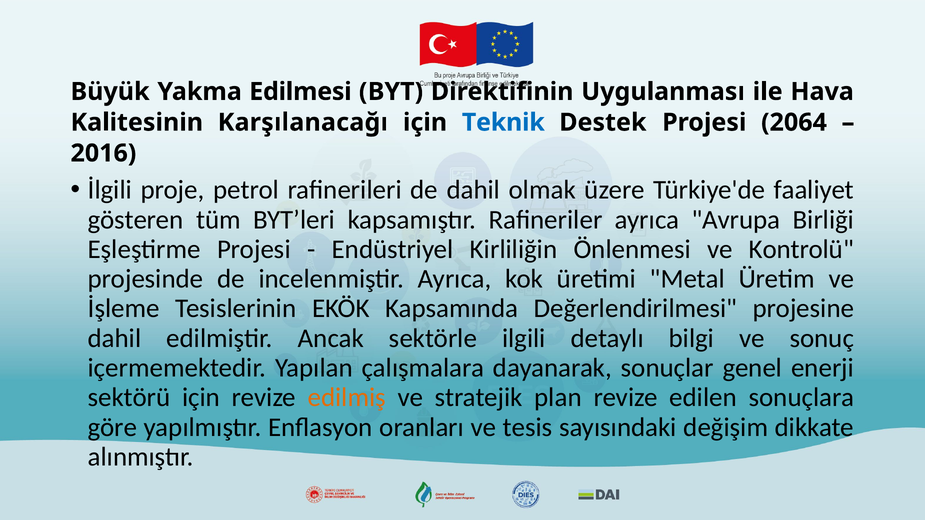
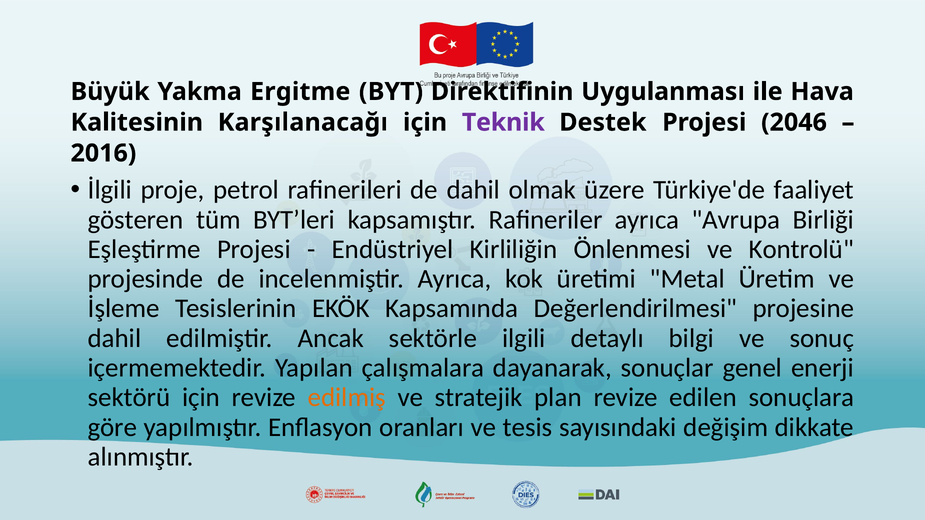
Edilmesi: Edilmesi -> Ergitme (300, 92)
Teknik colour: blue -> purple (503, 122)
2064: 2064 -> 2046 (794, 122)
